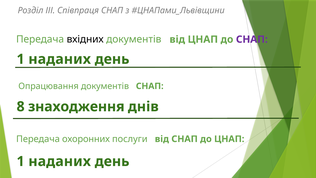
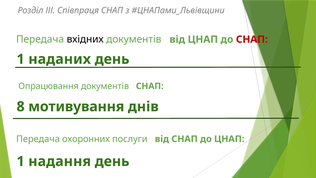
СНАП colour: purple -> red (252, 39)
знаходження: знаходження -> мотивування (76, 106)
наданих: наданих -> надання (60, 161)
